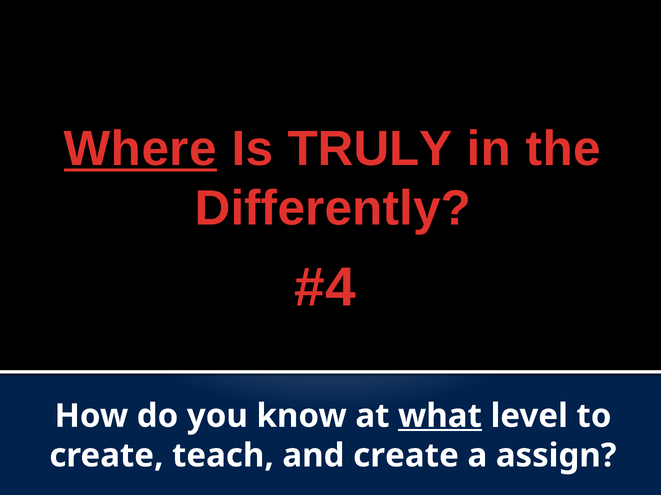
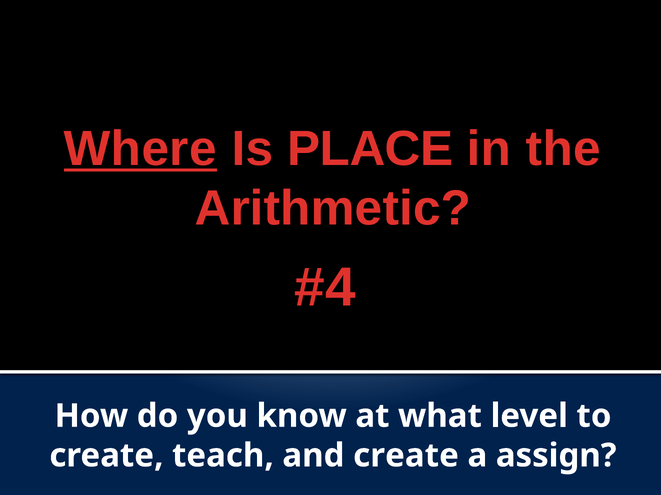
TRULY: TRULY -> PLACE (370, 149)
Differently: Differently -> Arithmetic (333, 209)
what underline: present -> none (440, 417)
